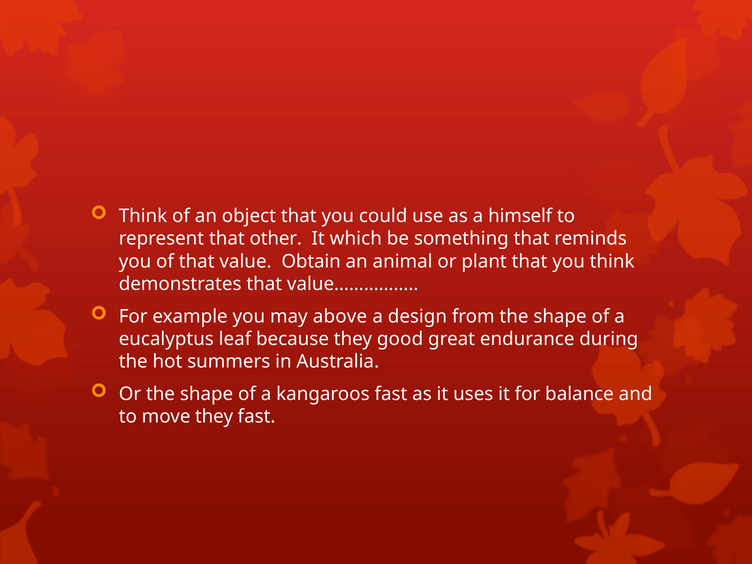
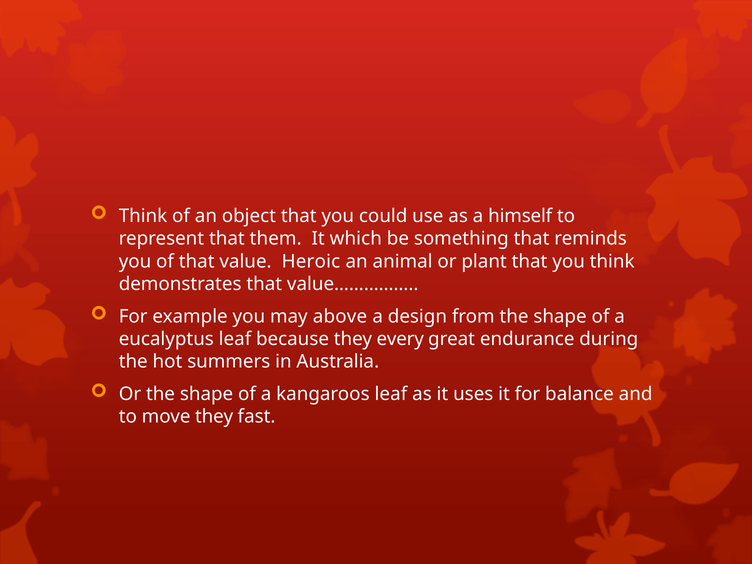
other: other -> them (276, 239)
Obtain: Obtain -> Heroic (311, 261)
good: good -> every (400, 339)
kangaroos fast: fast -> leaf (391, 394)
